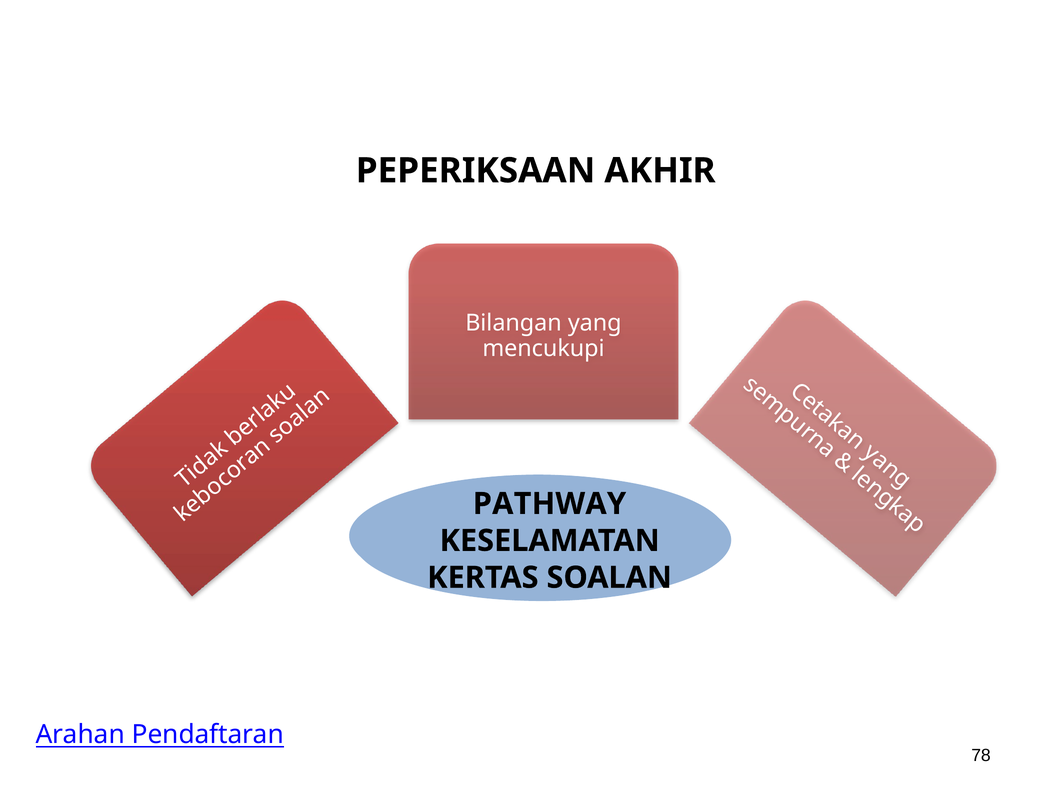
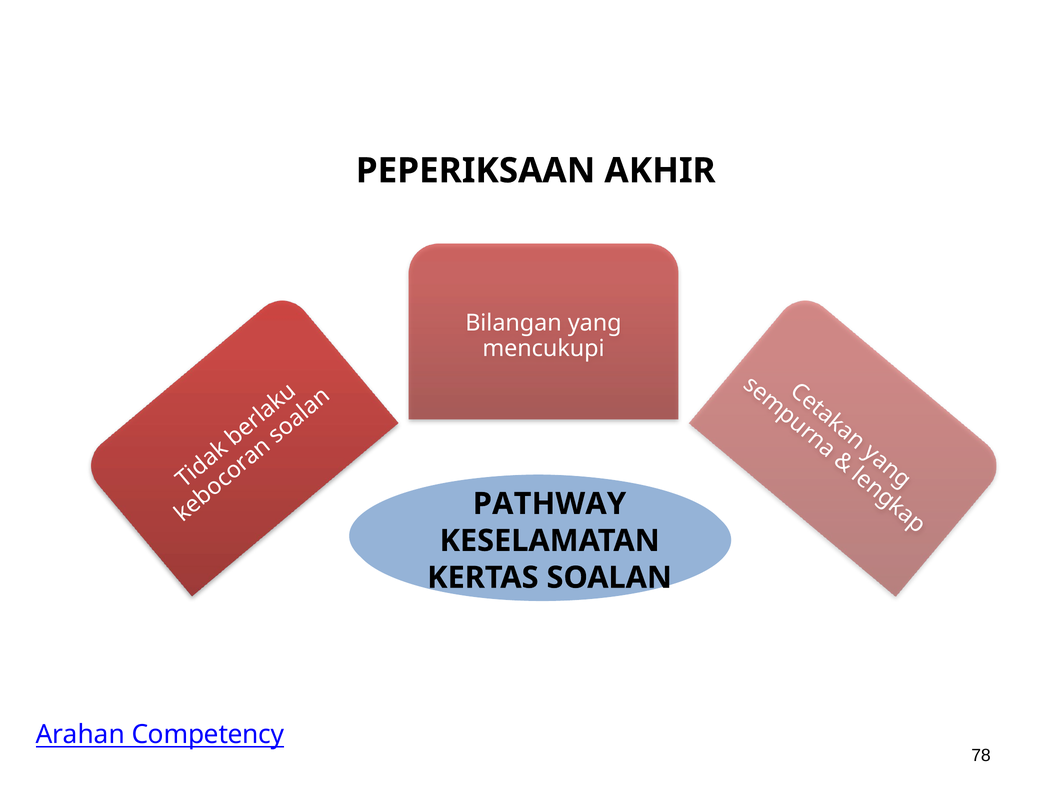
Pendaftaran: Pendaftaran -> Competency (208, 734)
